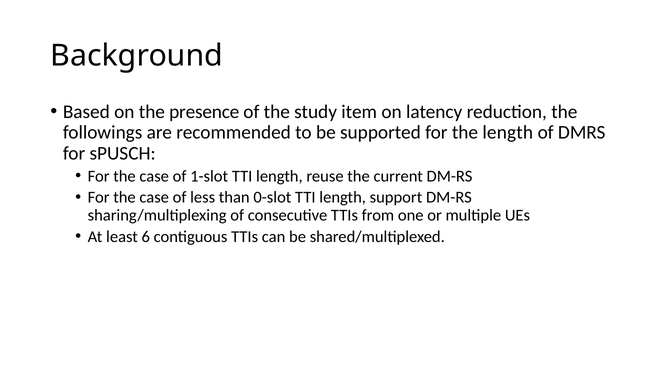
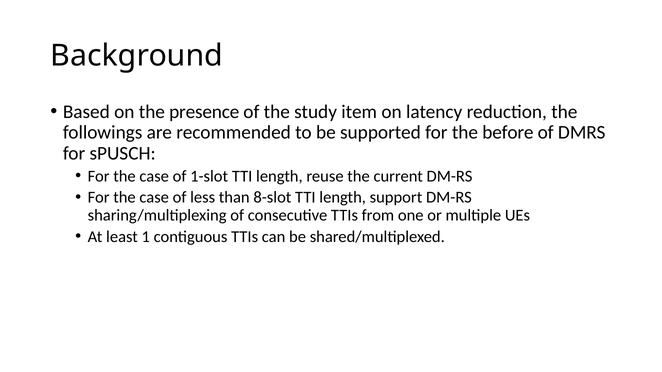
the length: length -> before (508, 133)
0-slot: 0-slot -> 8-slot (272, 198)
6: 6 -> 1 (146, 237)
